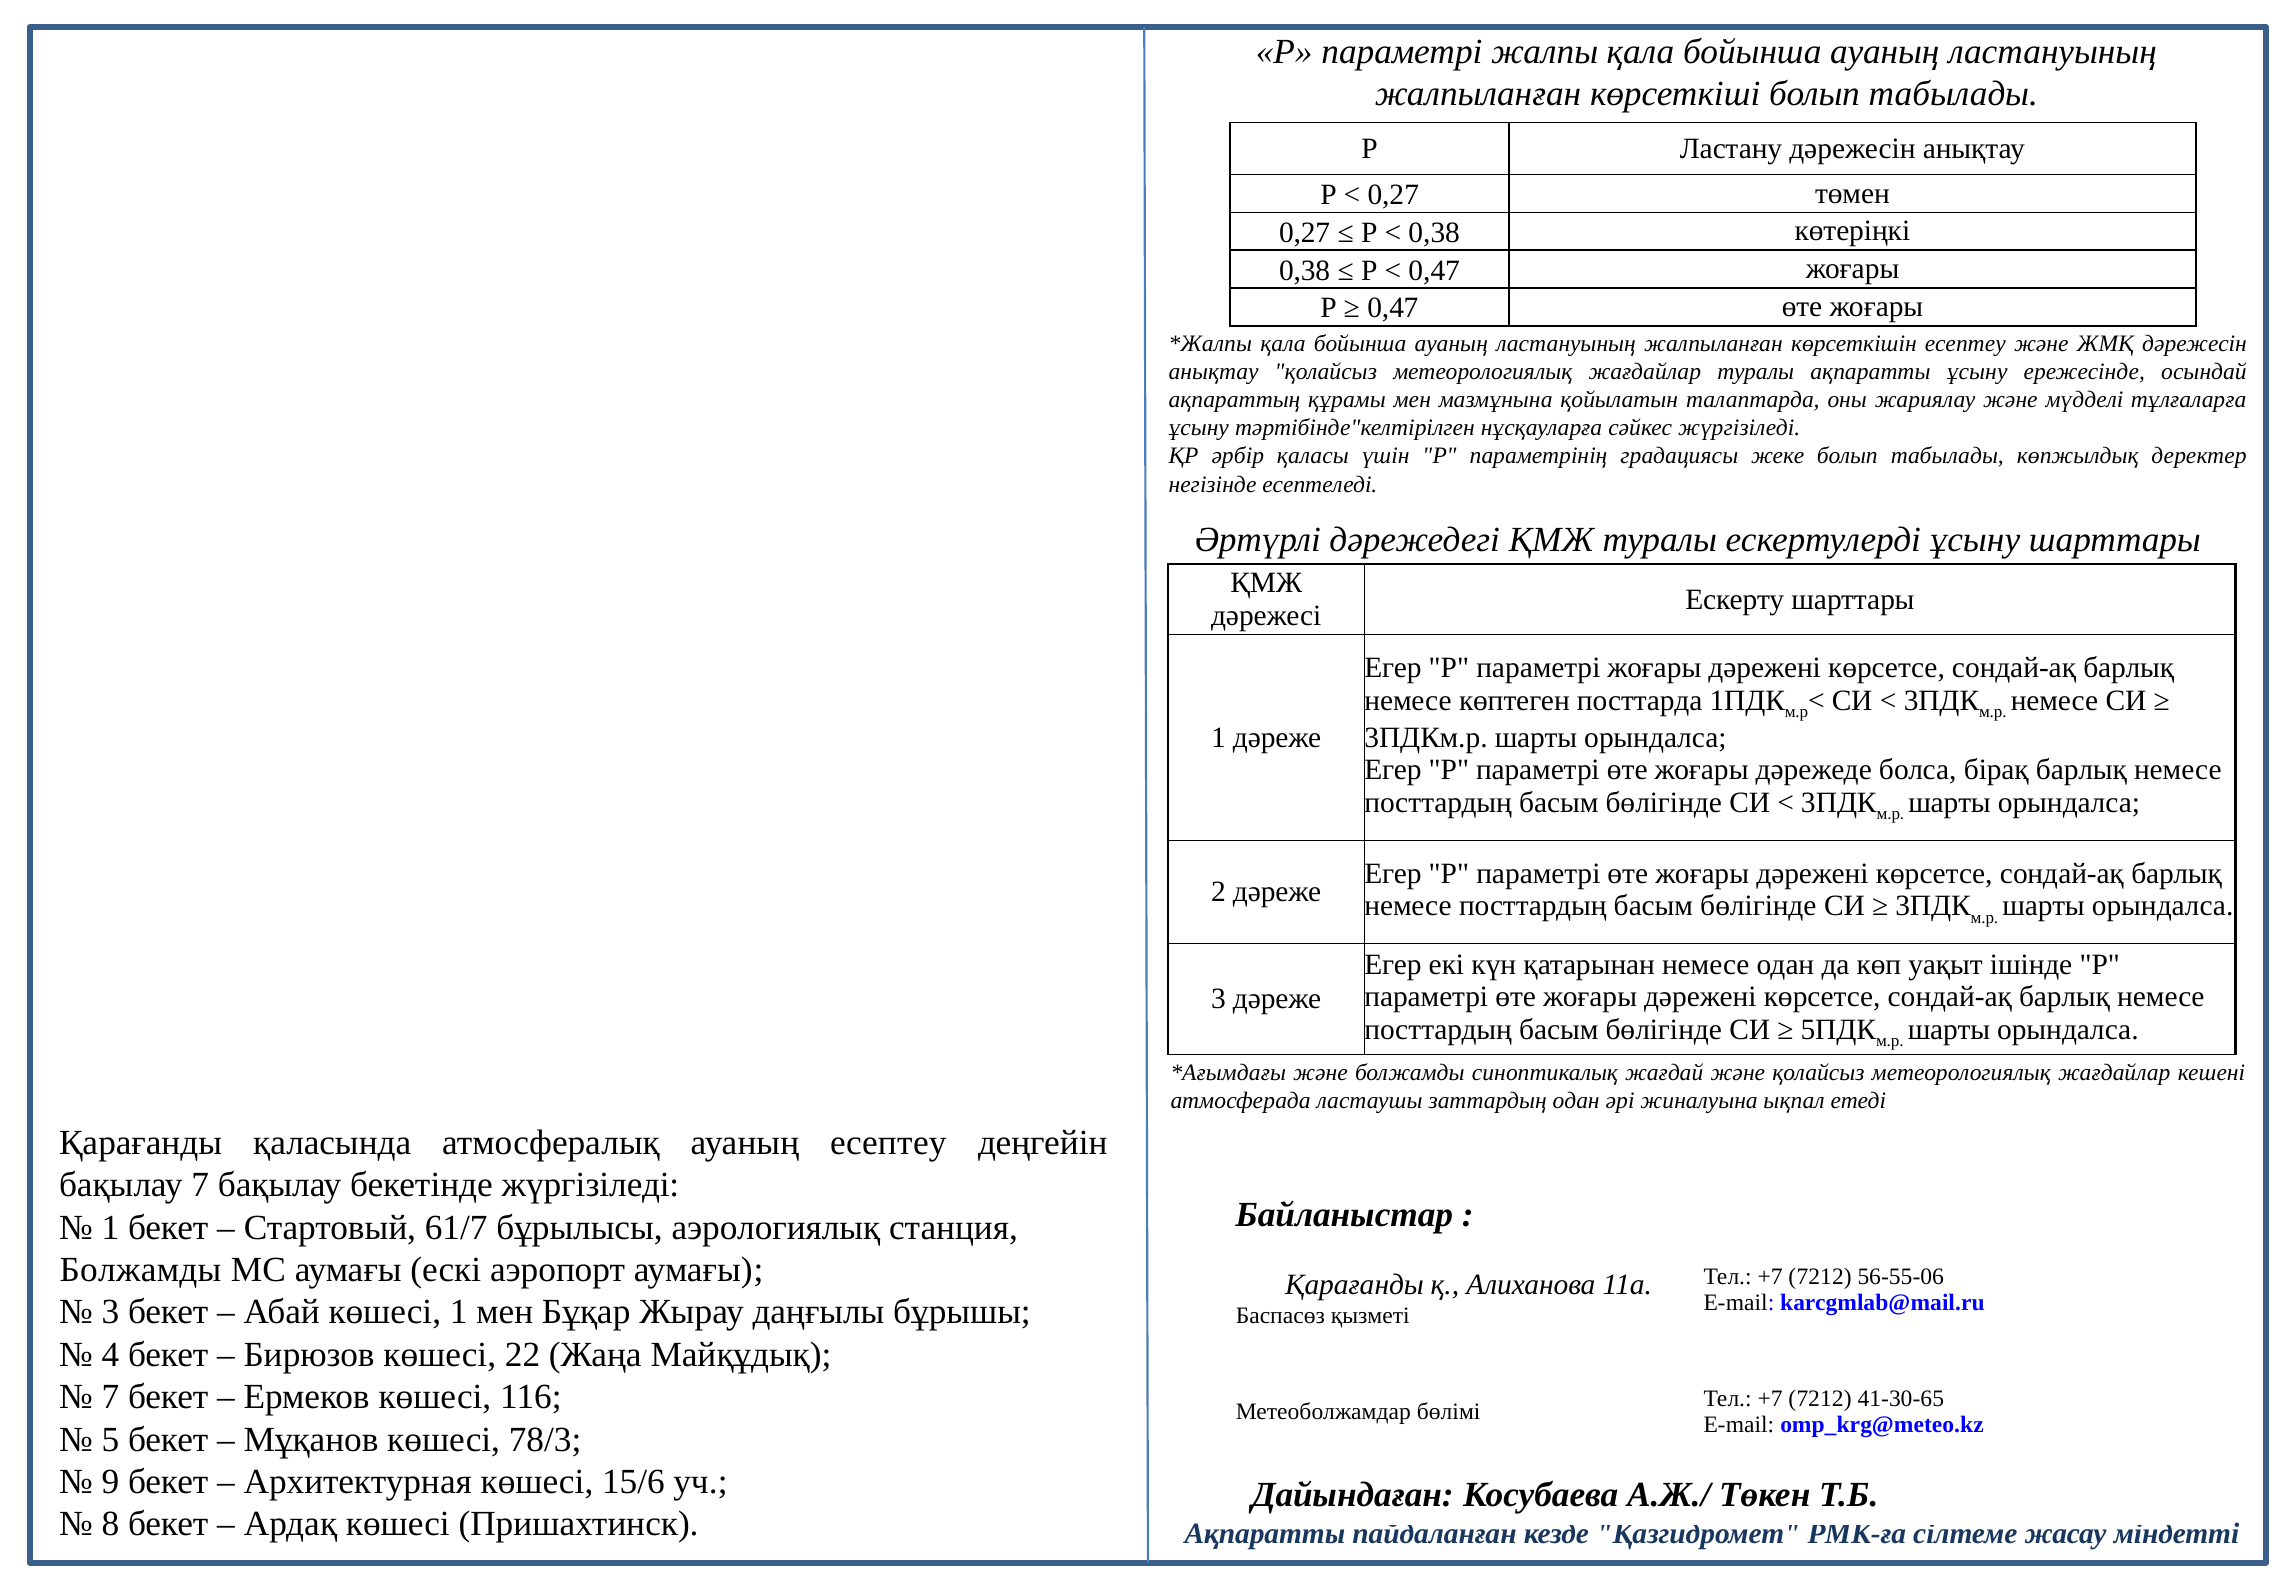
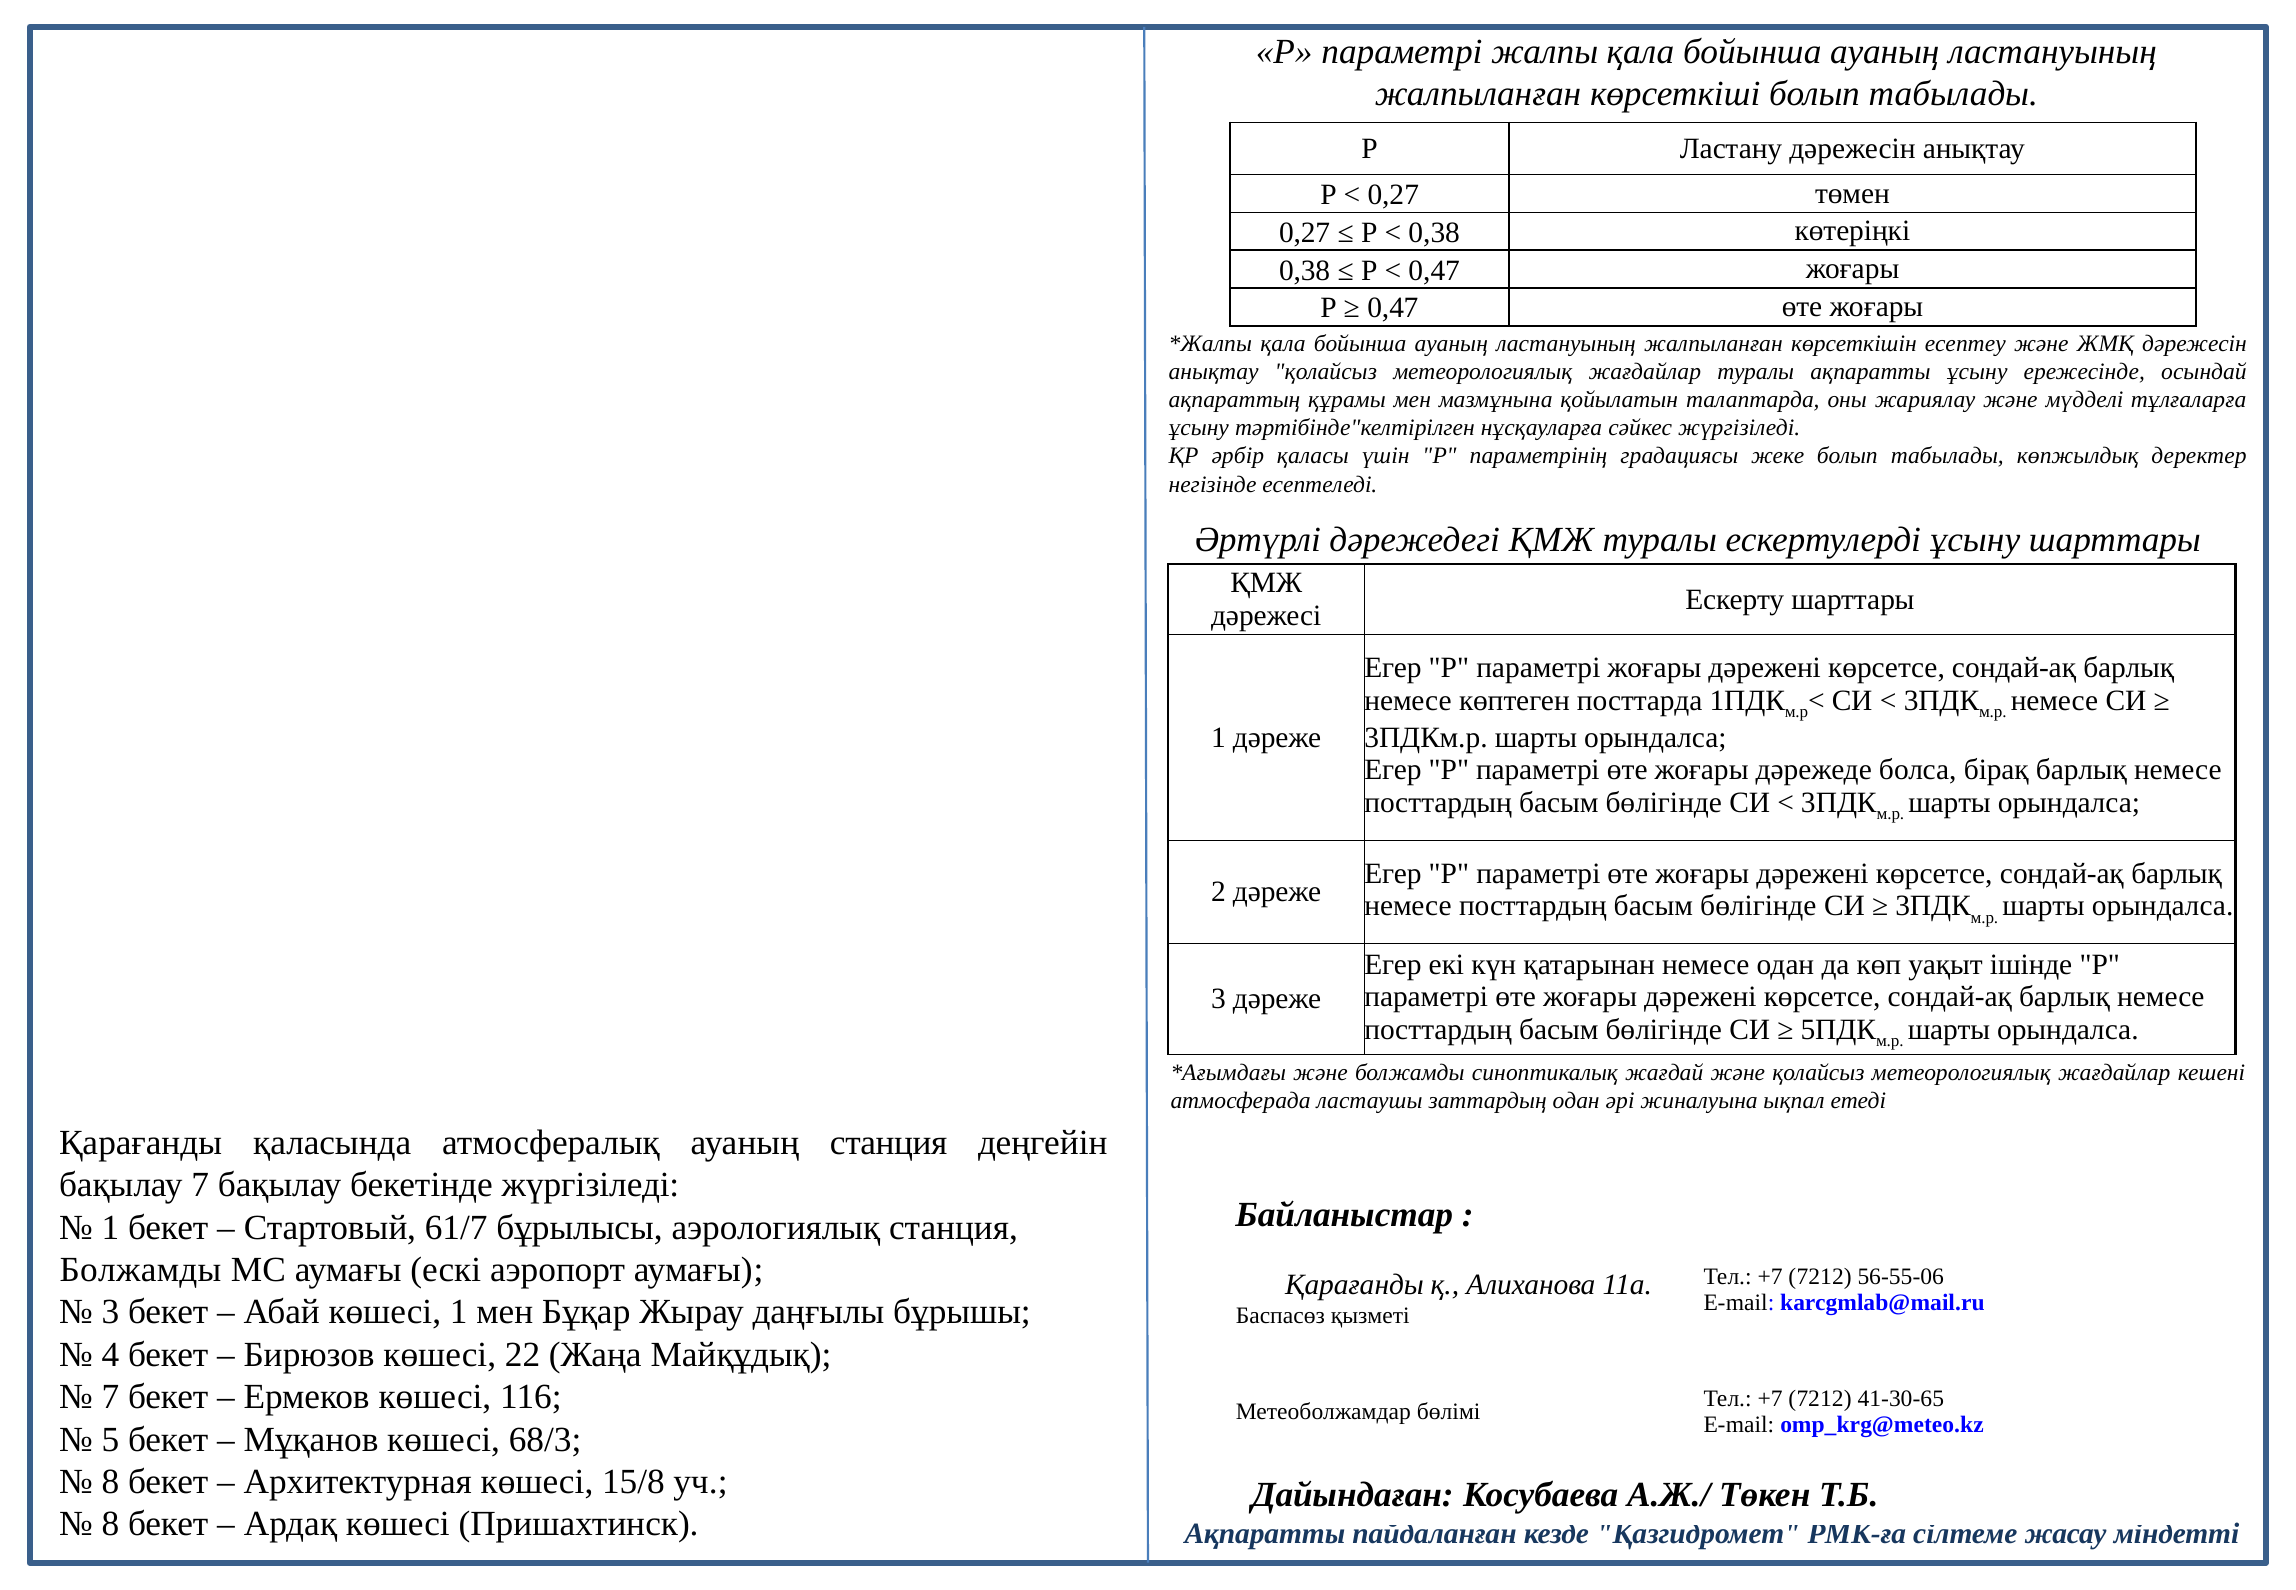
ауаның есептеу: есептеу -> станция (889, 1142)
78/3: 78/3 -> 68/3 (545, 1439)
9: 9 -> 8 (110, 1481)
15/6: 15/6 -> 15/8 (633, 1481)
